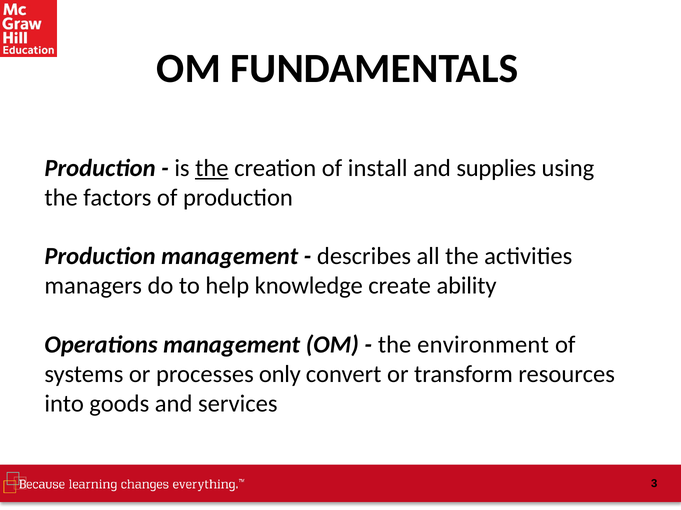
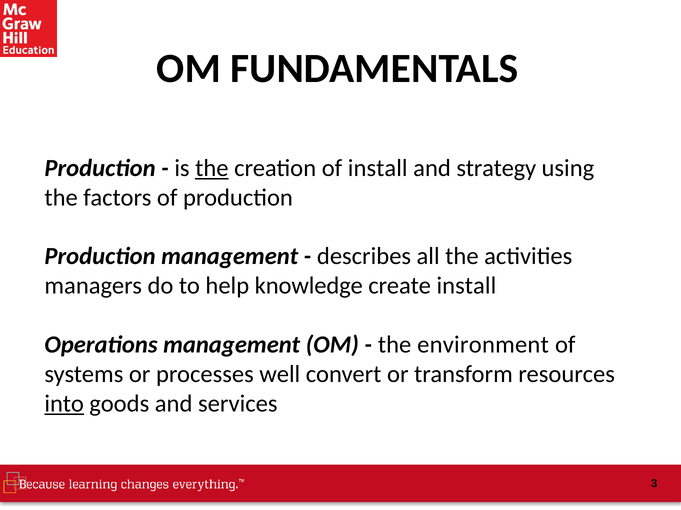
supplies: supplies -> strategy (496, 168)
create ability: ability -> install (466, 286)
only: only -> well (280, 375)
into underline: none -> present (64, 404)
